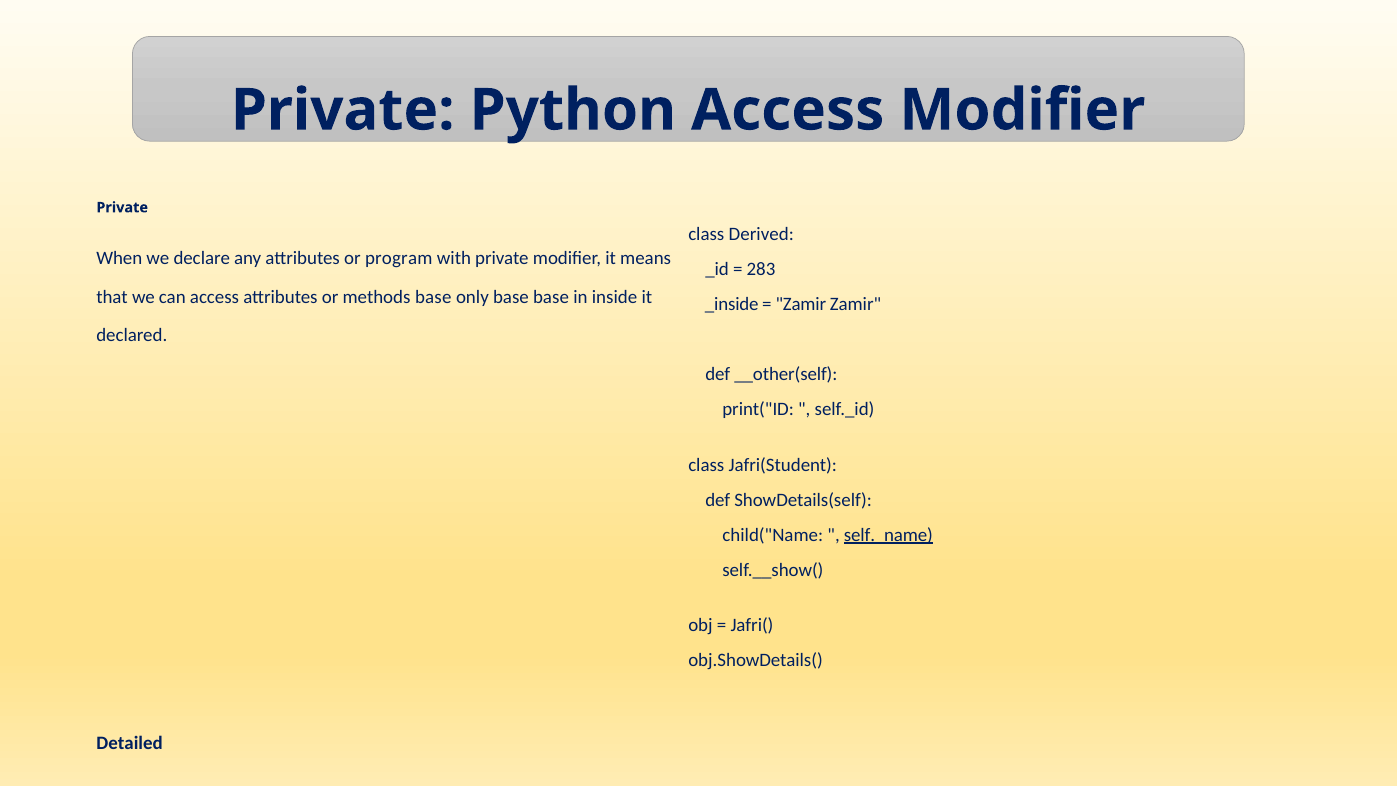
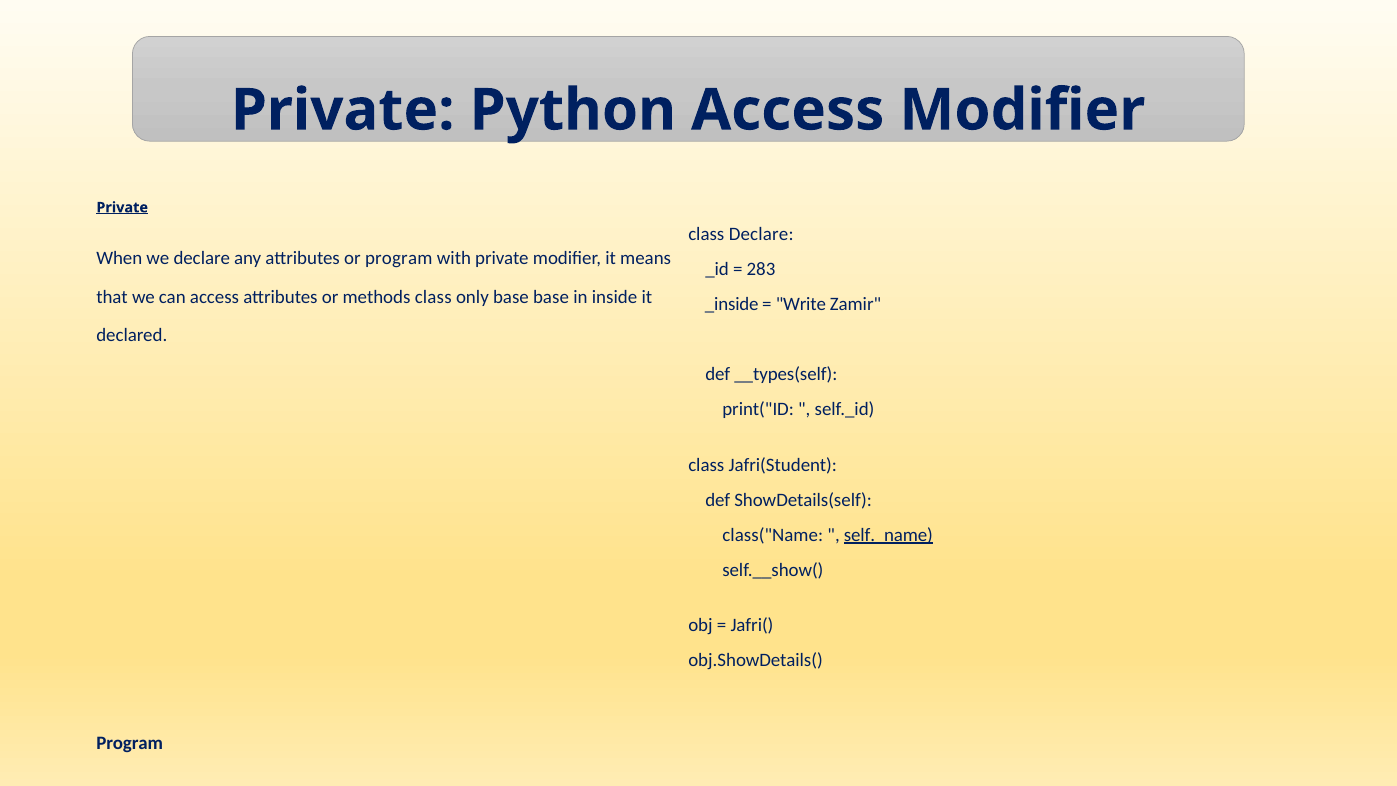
Private underline: none -> present (122, 207)
class Derived: Derived -> Declare (761, 234)
methods base: base -> class (433, 297)
Zamir: Zamir -> Write (801, 304)
__other(self: __other(self -> __types(self (786, 374)
child("Name: child("Name -> class("Name (773, 535)
Detailed: Detailed -> Program (130, 743)
